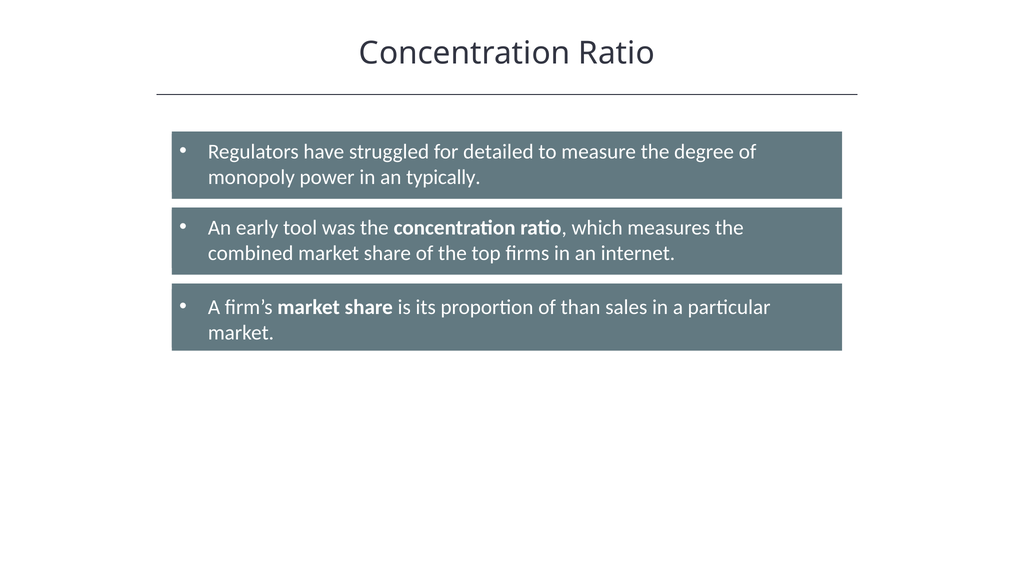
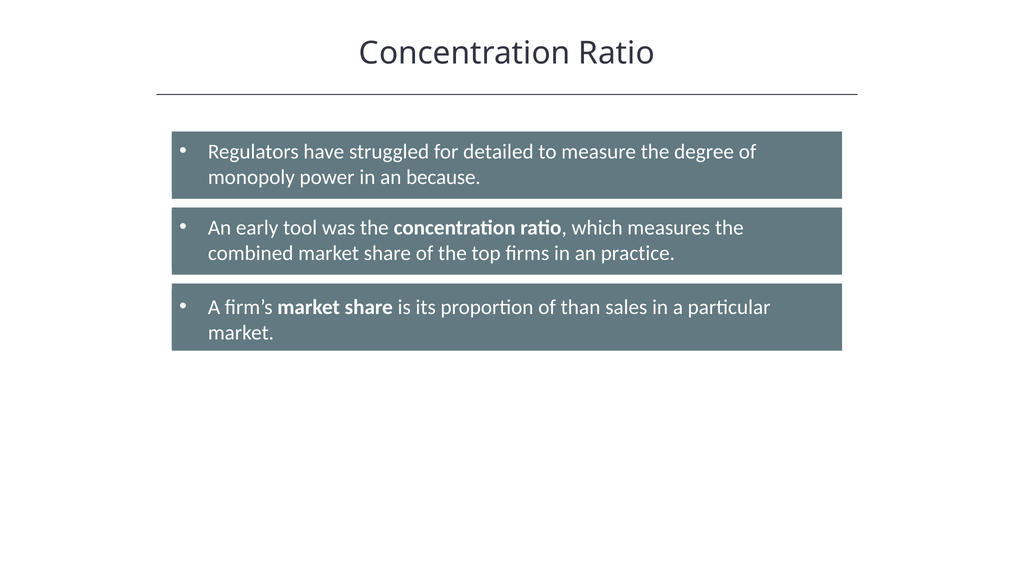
typically: typically -> because (443, 177)
internet: internet -> practice (638, 253)
